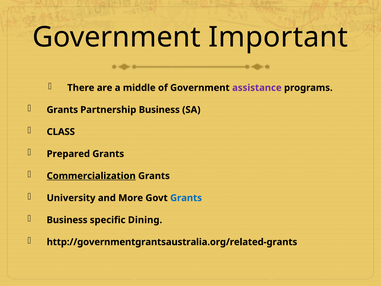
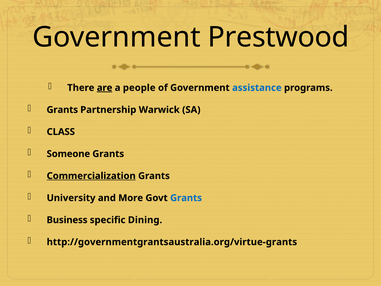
Important: Important -> Prestwood (278, 37)
are underline: none -> present (105, 88)
middle: middle -> people (139, 88)
assistance colour: purple -> blue (257, 88)
Partnership Business: Business -> Warwick (159, 110)
Prepared: Prepared -> Someone (68, 154)
http://governmentgrantsaustralia.org/related-grants: http://governmentgrantsaustralia.org/related-grants -> http://governmentgrantsaustralia.org/virtue-grants (172, 242)
